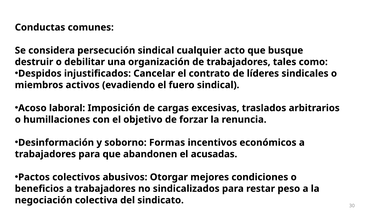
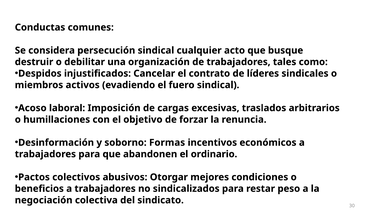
acusadas: acusadas -> ordinario (214, 154)
